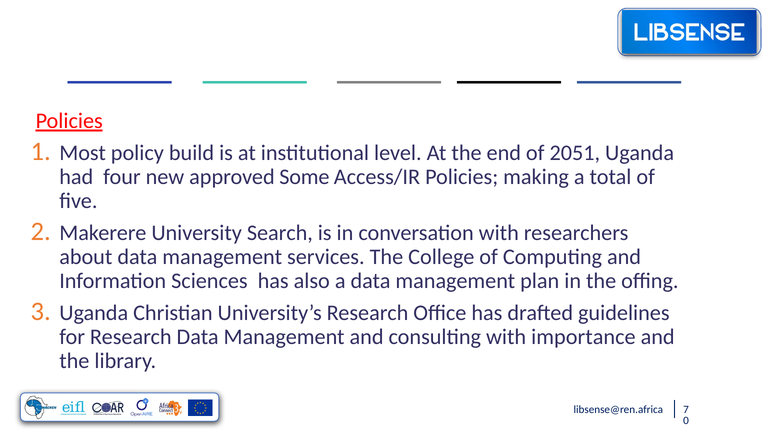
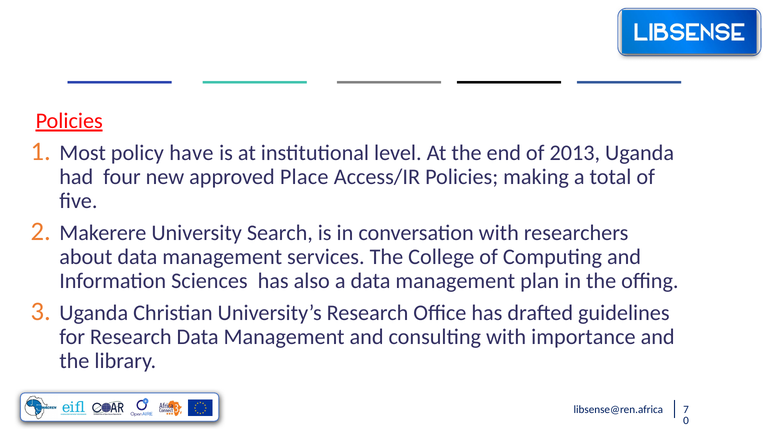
build: build -> have (191, 153)
2051: 2051 -> 2013 (575, 153)
Some: Some -> Place (304, 177)
